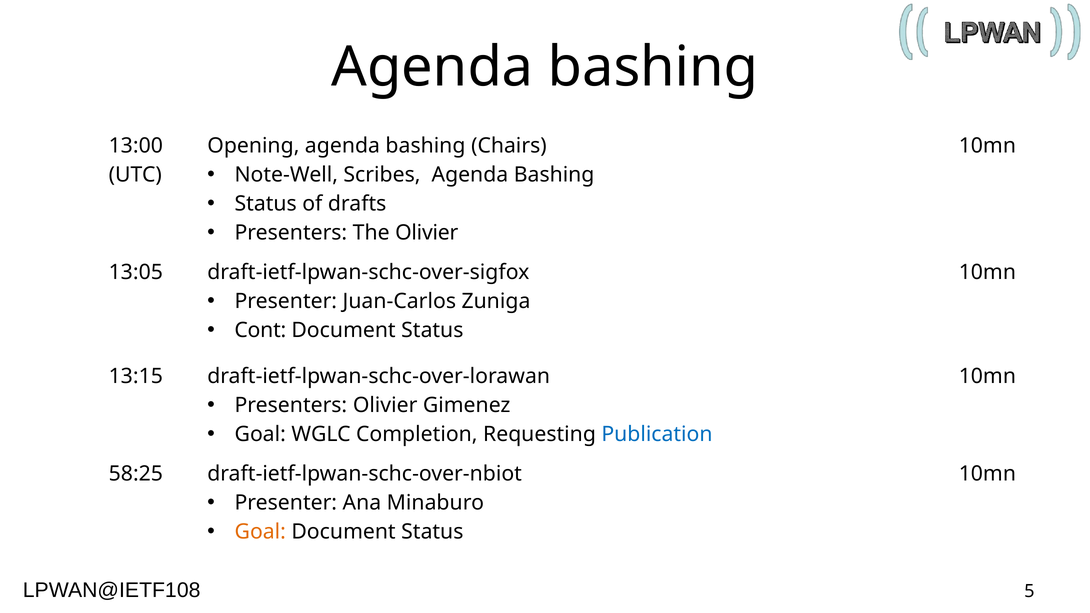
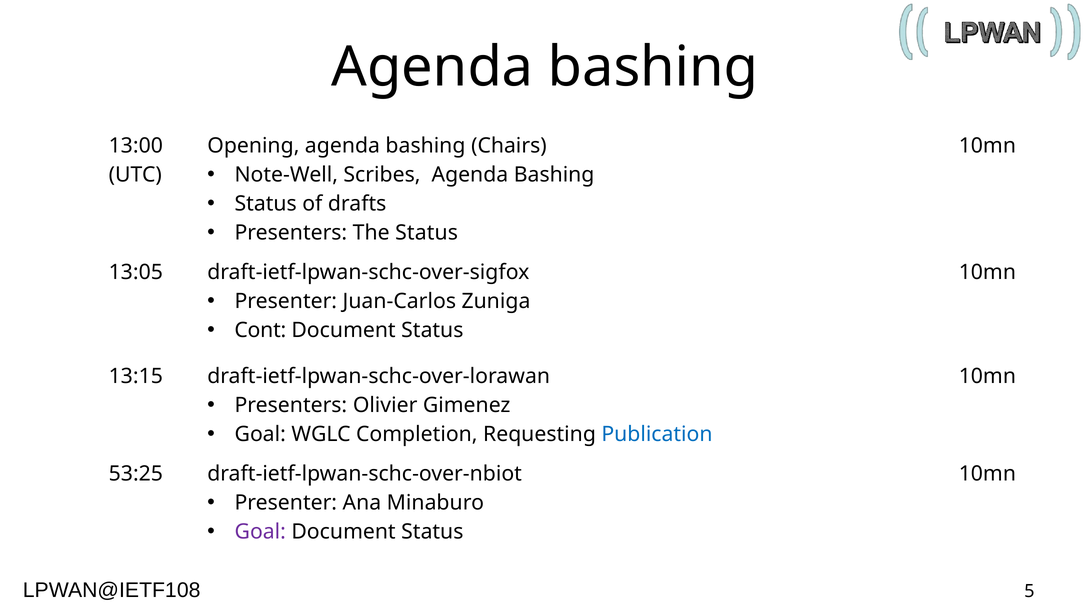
The Olivier: Olivier -> Status (427, 233)
58:25: 58:25 -> 53:25 (136, 474)
Goal colour: orange -> purple (260, 532)
